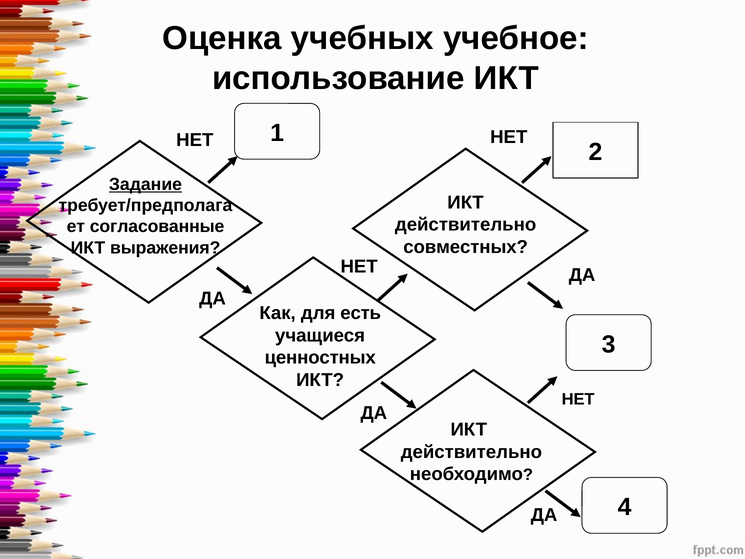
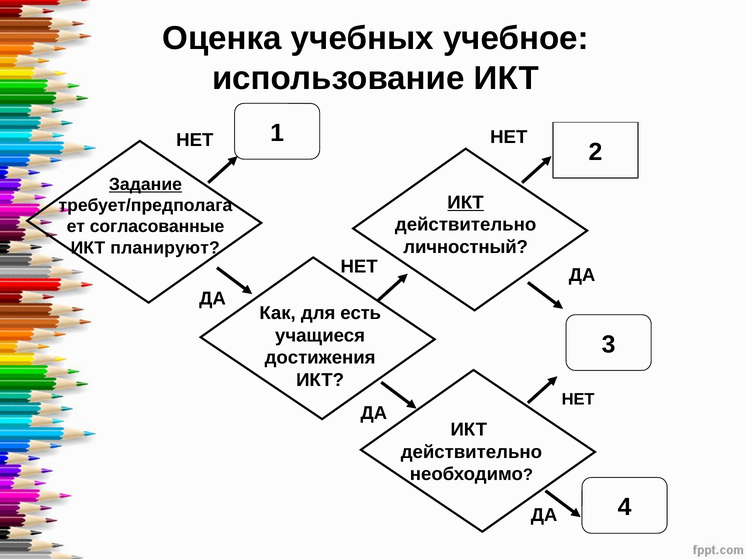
ИКТ underline: none -> present (466, 202)
совместных: совместных -> личностный (466, 247)
выражения: выражения -> планируют (165, 248)
ценностных: ценностных -> достижения (320, 358)
